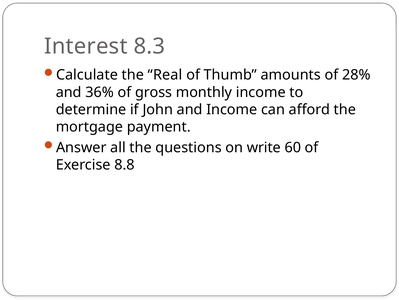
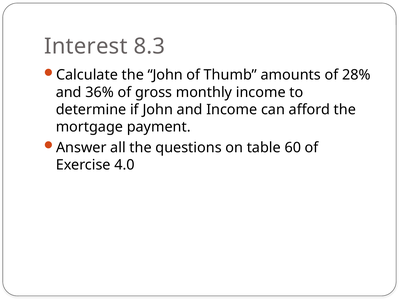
the Real: Real -> John (165, 75)
write: write -> table (264, 147)
8.8: 8.8 -> 4.0 (124, 164)
